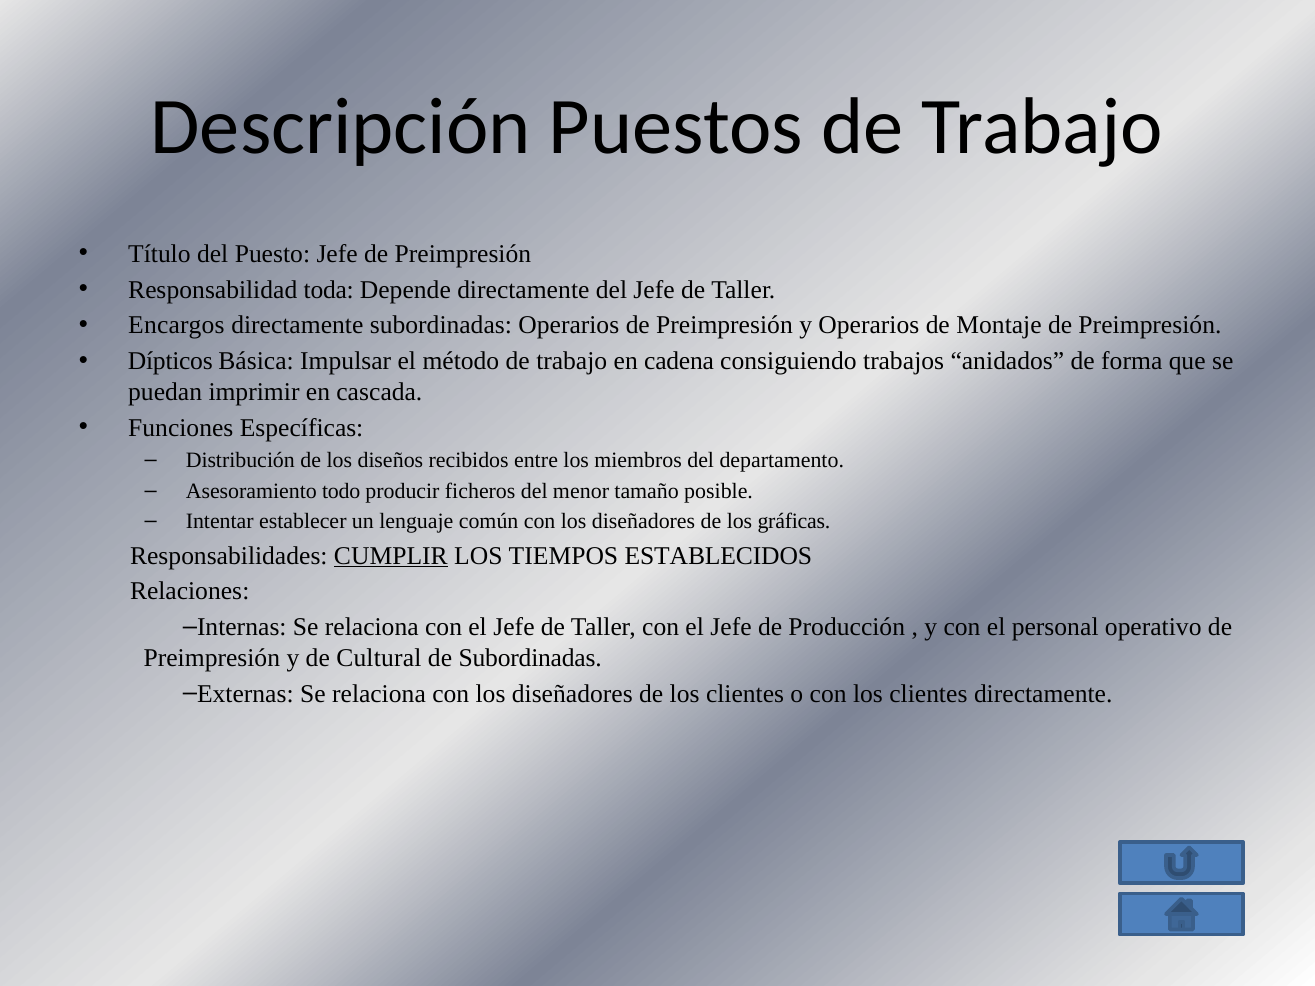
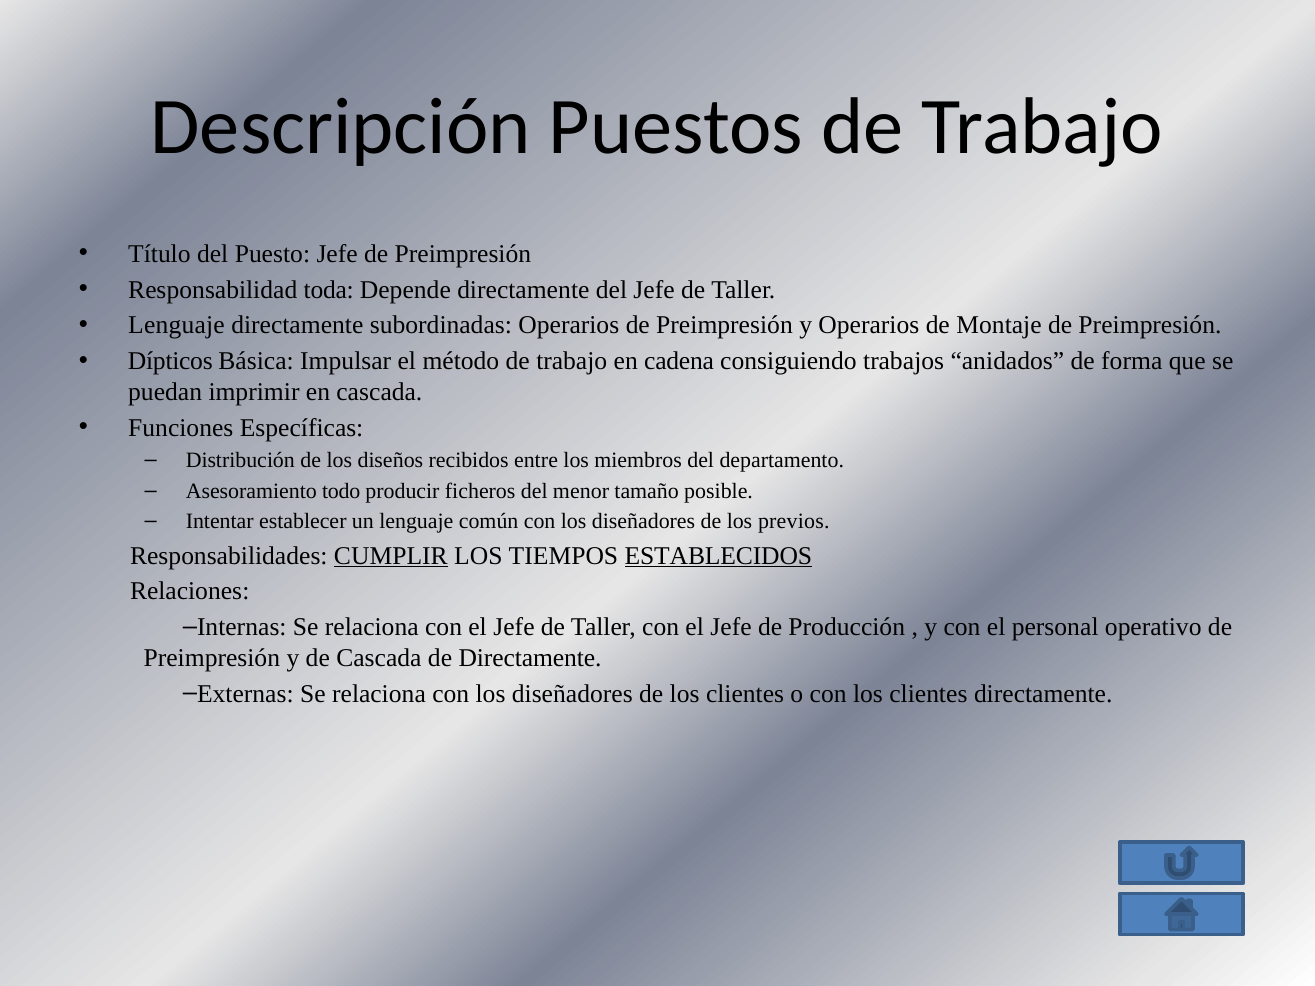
Encargos: Encargos -> Lenguaje (176, 325)
gráficas: gráficas -> previos (794, 522)
ESTABLECIDOS underline: none -> present (718, 556)
de Cultural: Cultural -> Cascada (379, 658)
de Subordinadas: Subordinadas -> Directamente (530, 658)
